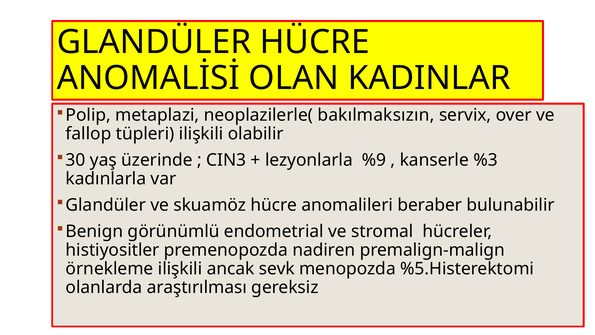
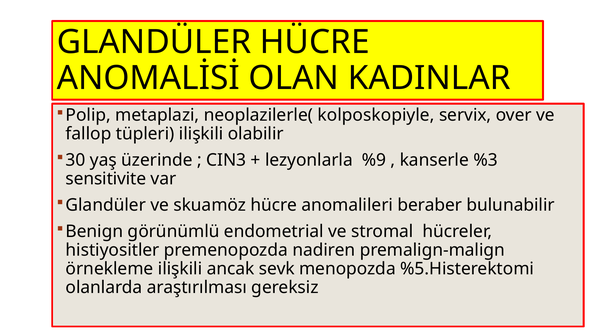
bakılmaksızın: bakılmaksızın -> kolposkopiyle (376, 115)
kadınlarla: kadınlarla -> sensitivite (106, 179)
